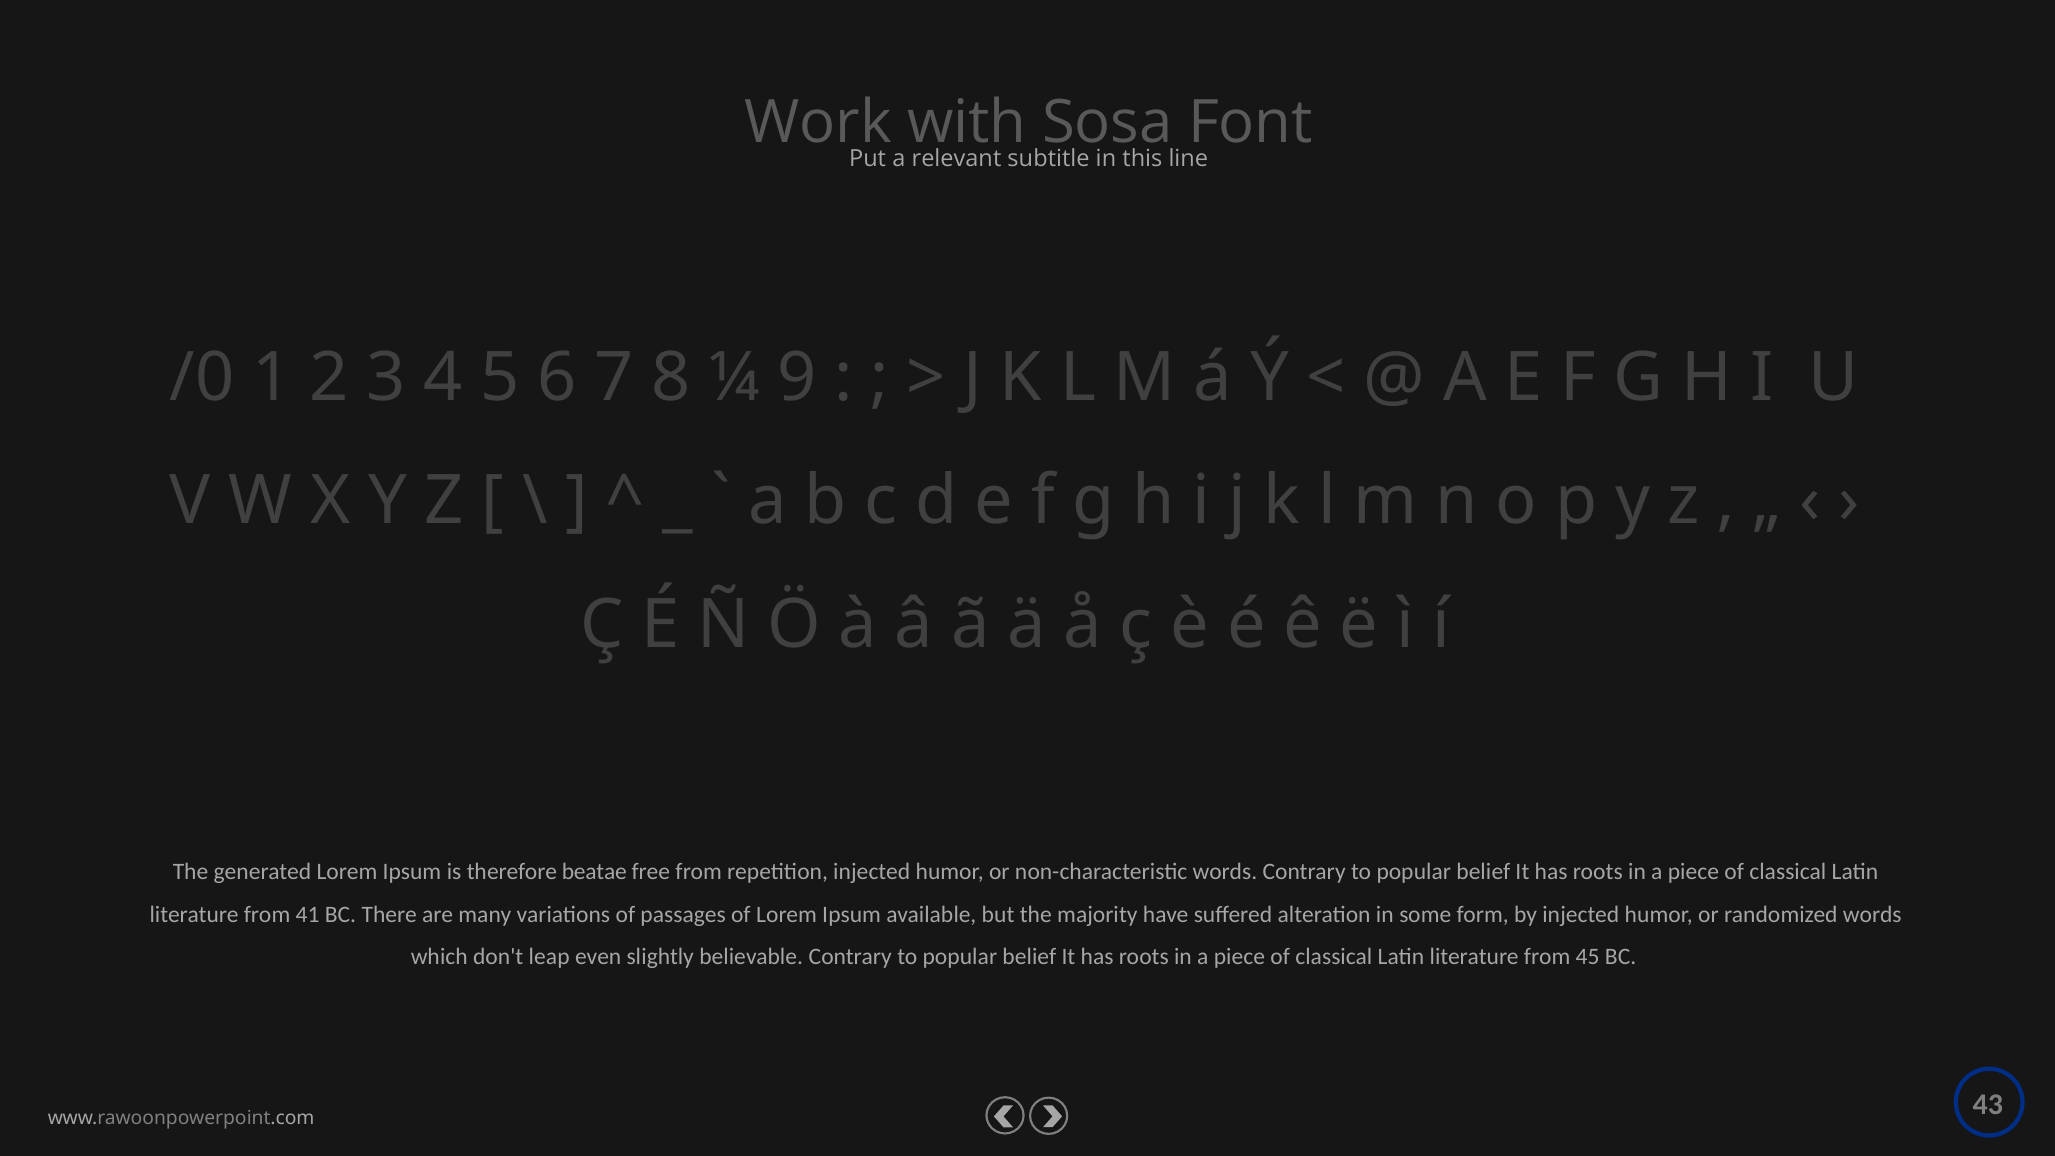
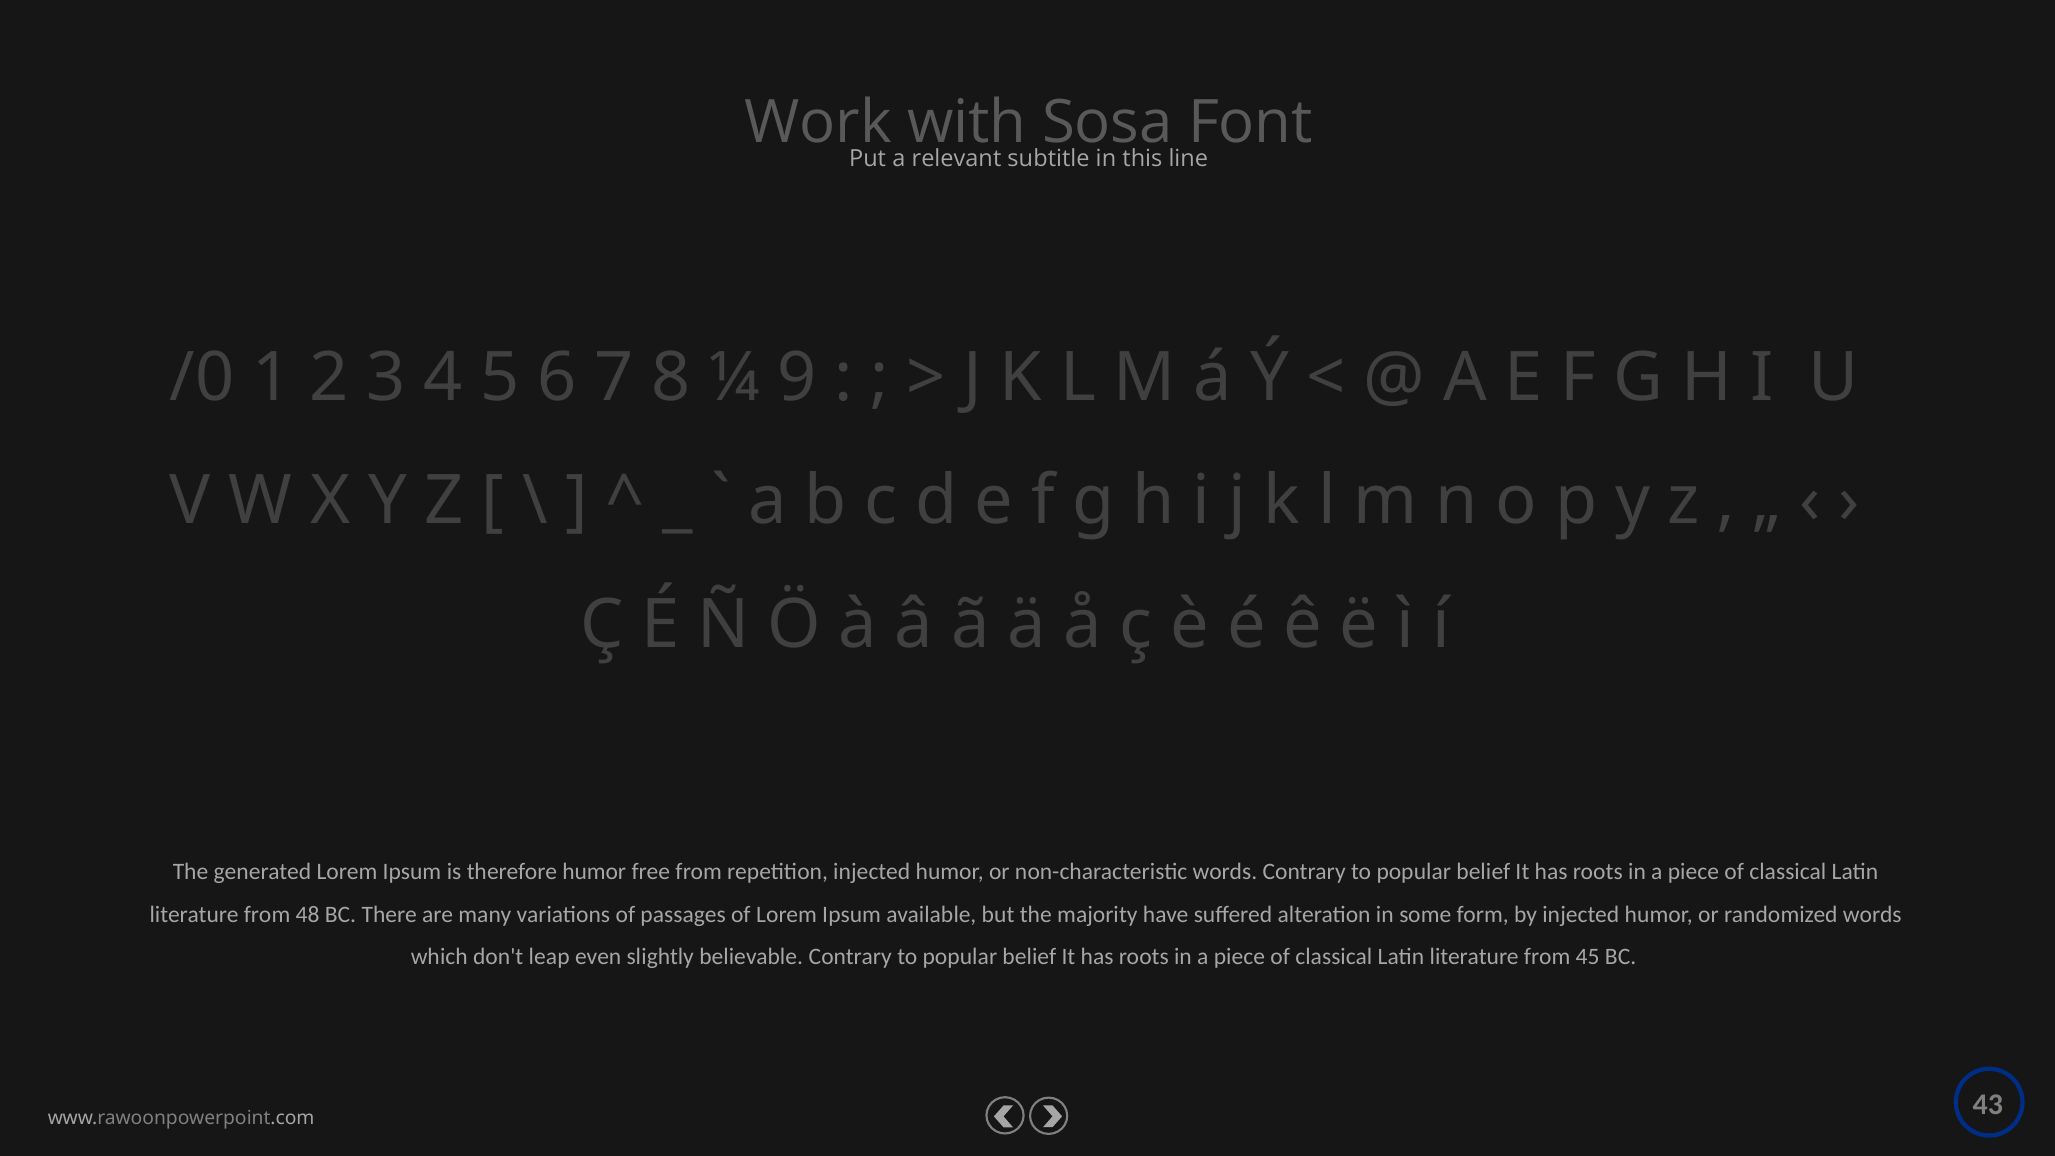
therefore beatae: beatae -> humor (594, 872)
41: 41 -> 48 (308, 914)
